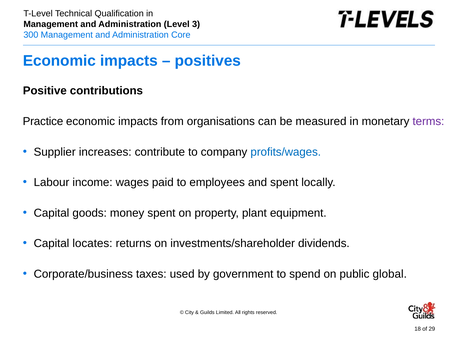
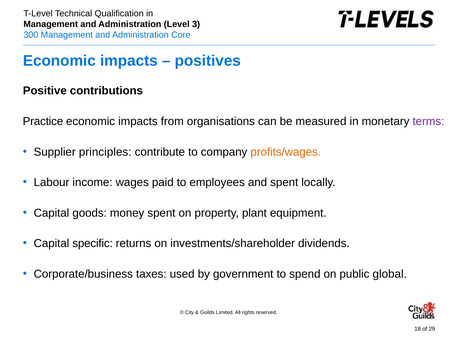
increases: increases -> principles (105, 152)
profits/wages colour: blue -> orange (286, 152)
locates: locates -> specific (93, 243)
